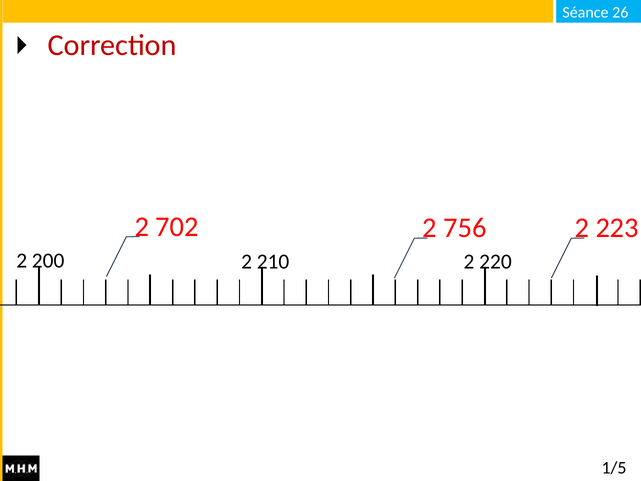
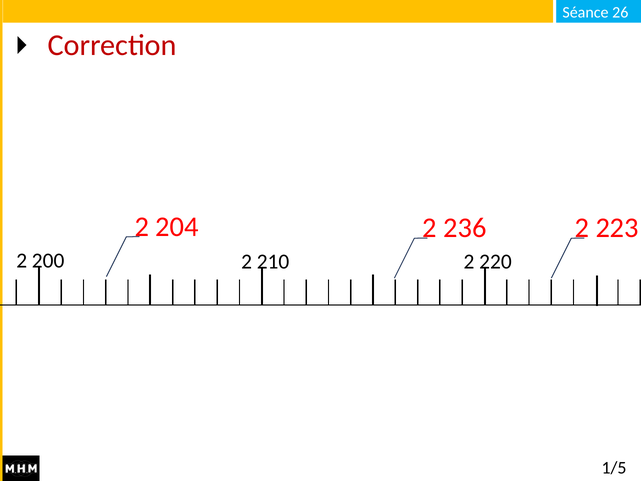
702: 702 -> 204 (177, 227)
756: 756 -> 236 (465, 228)
